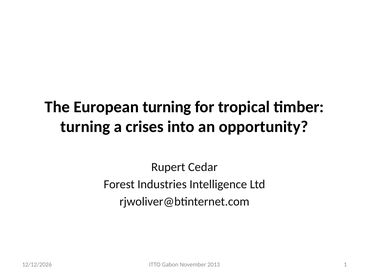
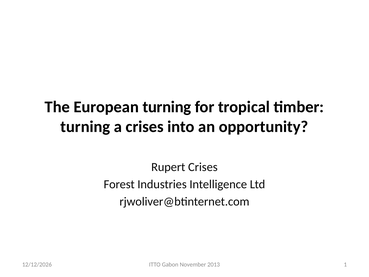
Rupert Cedar: Cedar -> Crises (203, 167)
